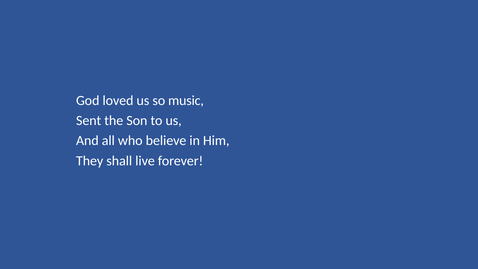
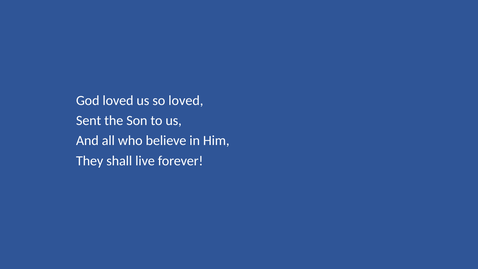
so music: music -> loved (186, 101)
